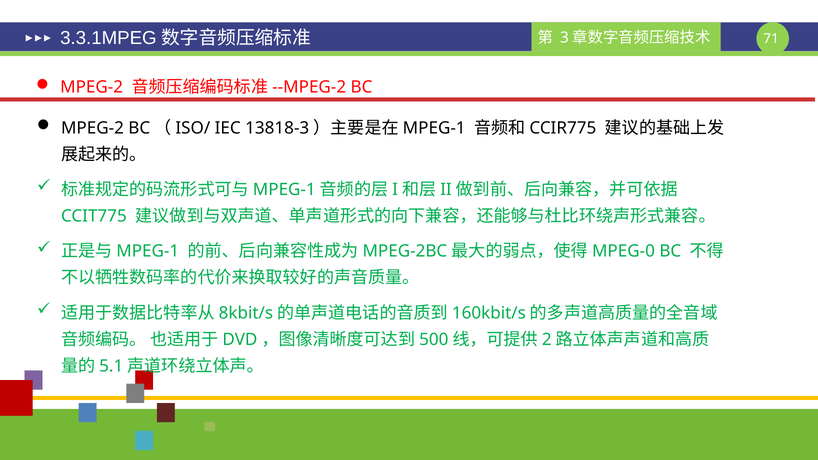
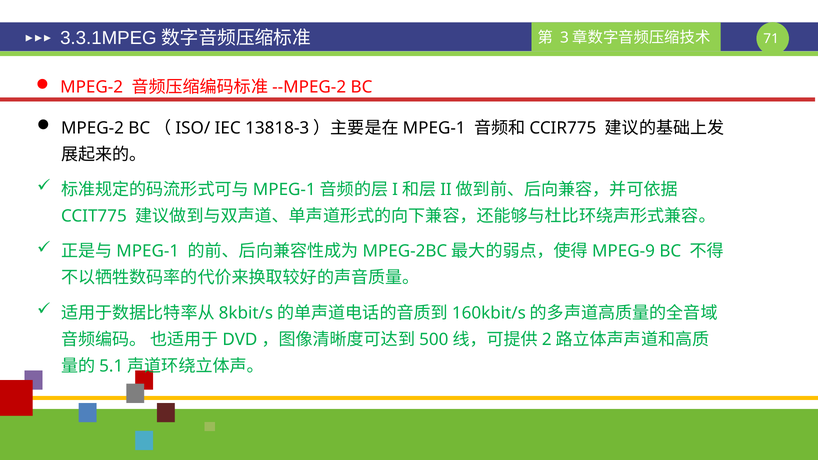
MPEG-0: MPEG-0 -> MPEG-9 (623, 251)
